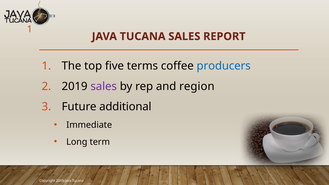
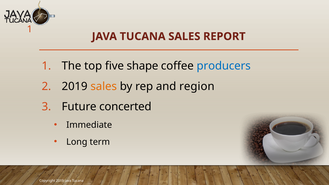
terms: terms -> shape (142, 66)
sales colour: purple -> orange (104, 86)
additional: additional -> concerted (125, 107)
